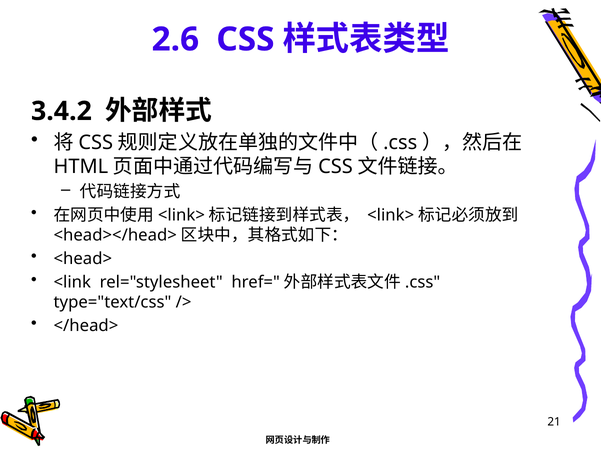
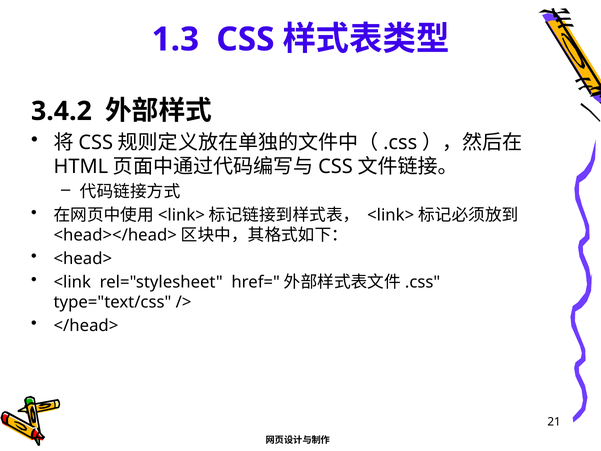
2.6: 2.6 -> 1.3 (175, 39)
